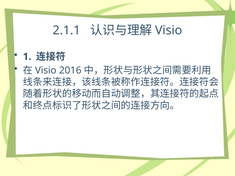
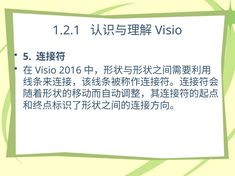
2.1.1: 2.1.1 -> 1.2.1 (67, 30)
1: 1 -> 5 (27, 57)
